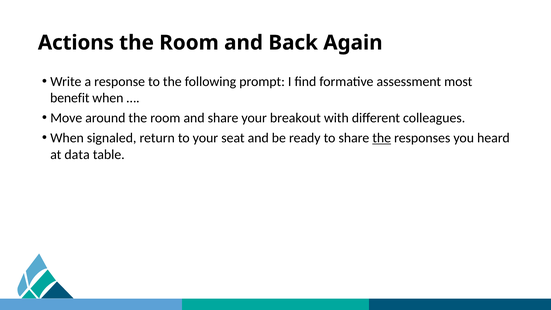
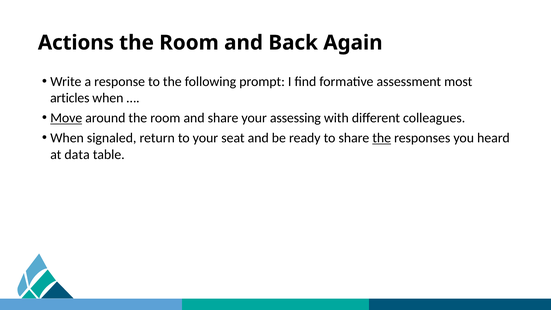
benefit: benefit -> articles (70, 98)
Move underline: none -> present (66, 118)
breakout: breakout -> assessing (295, 118)
